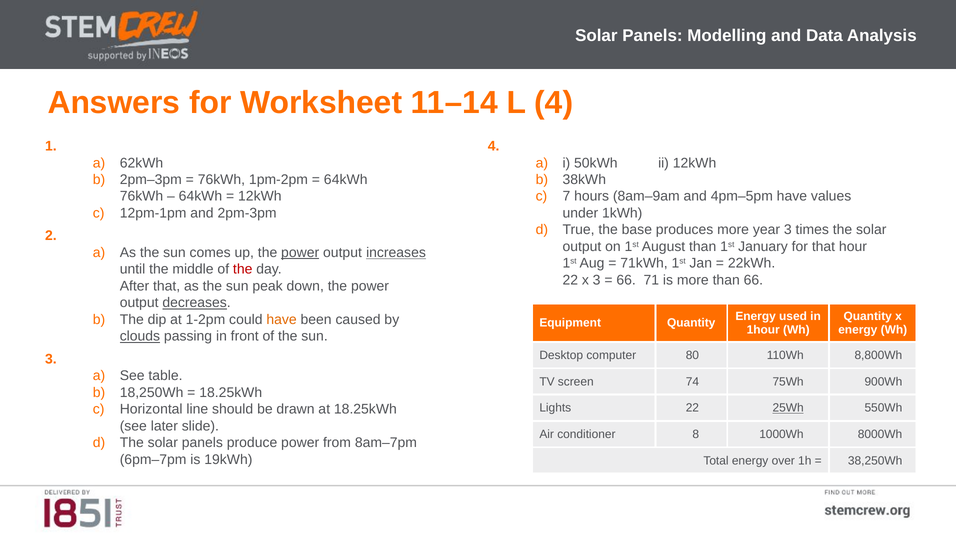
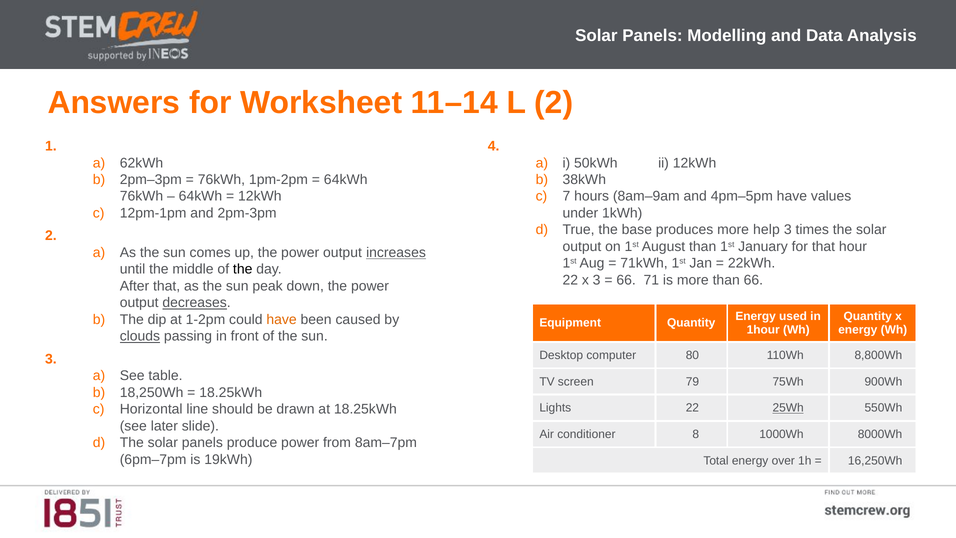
L 4: 4 -> 2 (554, 102)
year: year -> help (766, 230)
power underline: present -> none (300, 253)
the colour: red -> black (243, 269)
74: 74 -> 79 (692, 382)
38,250Wh: 38,250Wh -> 16,250Wh (875, 461)
